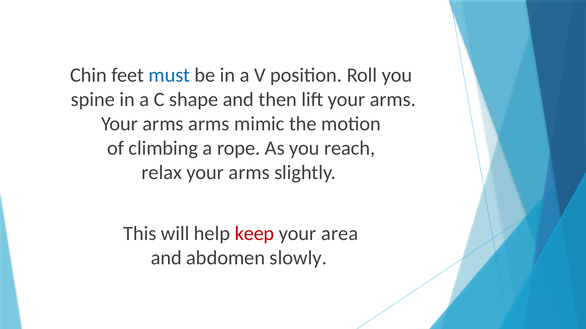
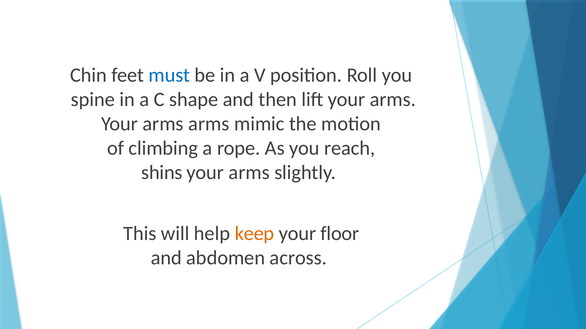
relax: relax -> shins (162, 173)
keep colour: red -> orange (254, 234)
area: area -> floor (340, 234)
slowly: slowly -> across (298, 258)
